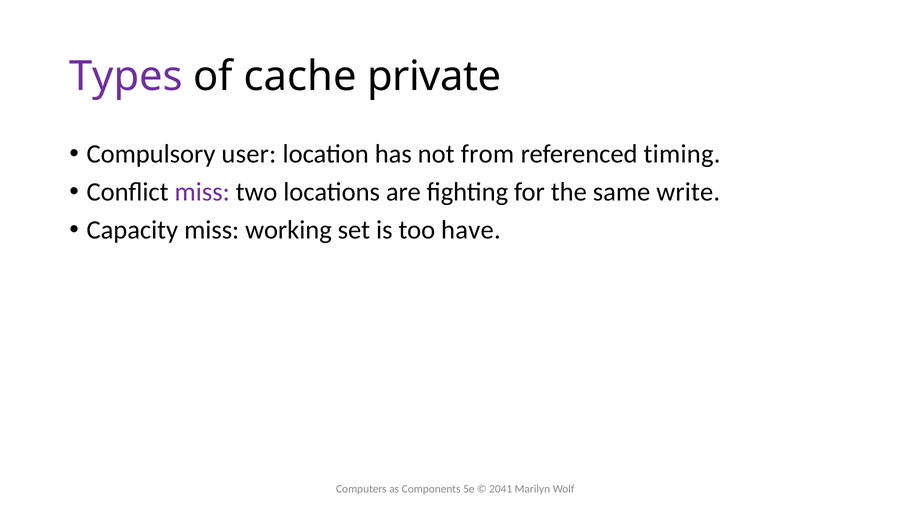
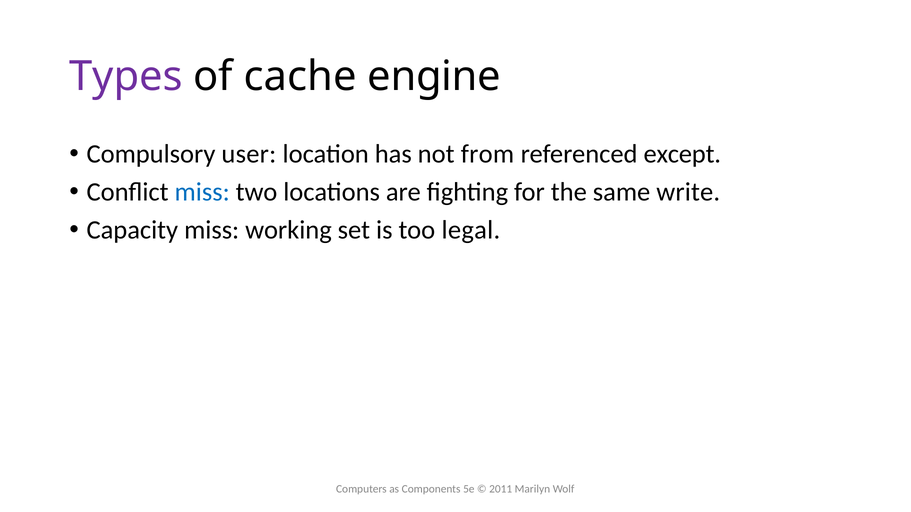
private: private -> engine (434, 77)
timing: timing -> except (682, 154)
miss colour: purple -> blue (202, 192)
have: have -> legal (471, 230)
2041: 2041 -> 2011 (501, 489)
